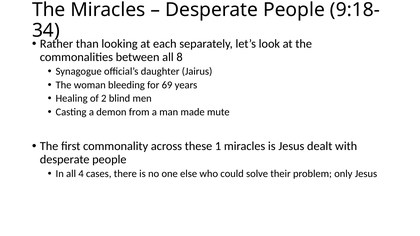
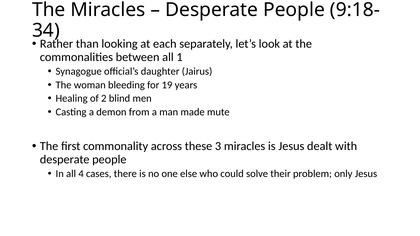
8: 8 -> 1 (180, 57)
69: 69 -> 19 (167, 85)
1: 1 -> 3 (218, 146)
